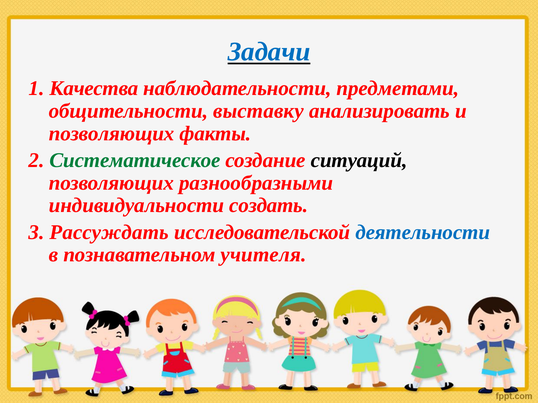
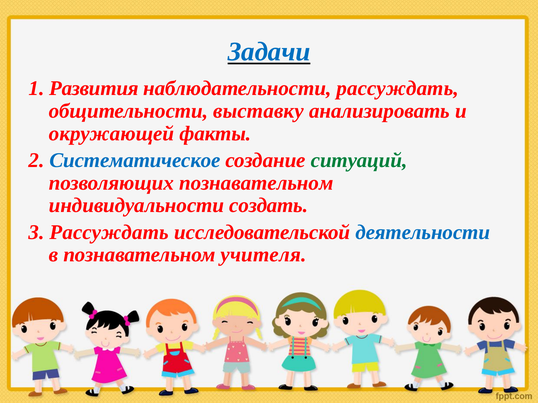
Качества: Качества -> Развития (94, 88)
наблюдательности предметами: предметами -> рассуждать (398, 88)
позволяющих: позволяющих -> окружающей (112, 134)
Систематическое colour: green -> blue (135, 160)
ситуаций colour: black -> green (359, 160)
позволяющих разнообразными: разнообразными -> познавательном (256, 183)
